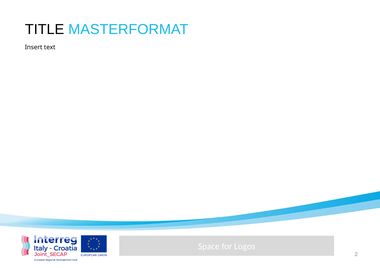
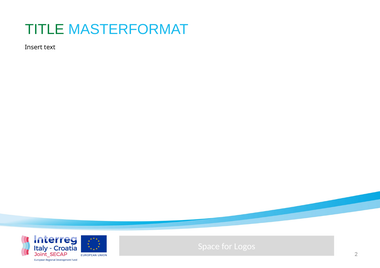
TITLE colour: black -> green (45, 30)
